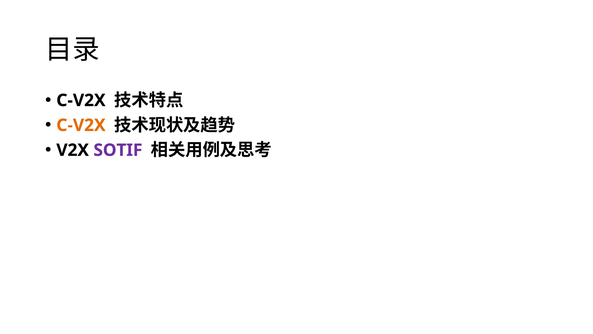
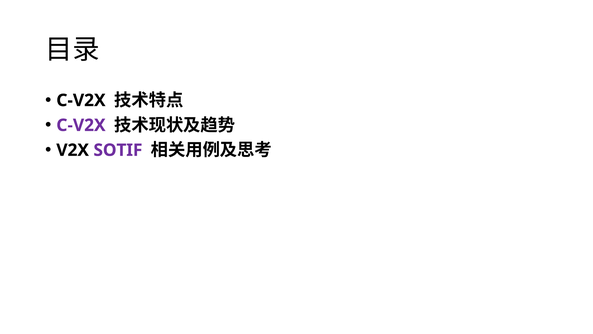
C-V2X colour: orange -> purple (81, 125)
